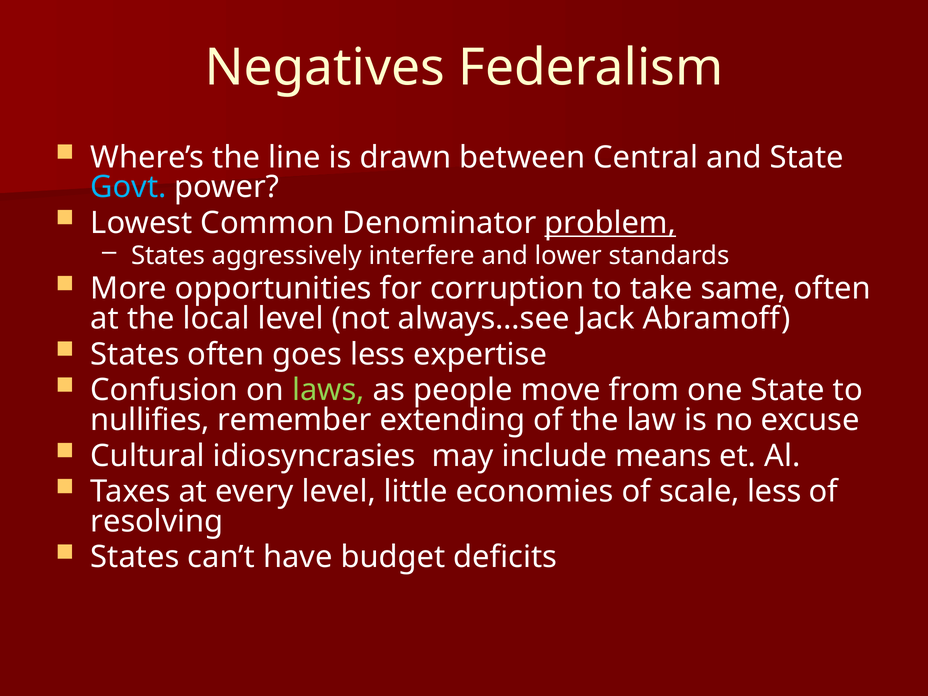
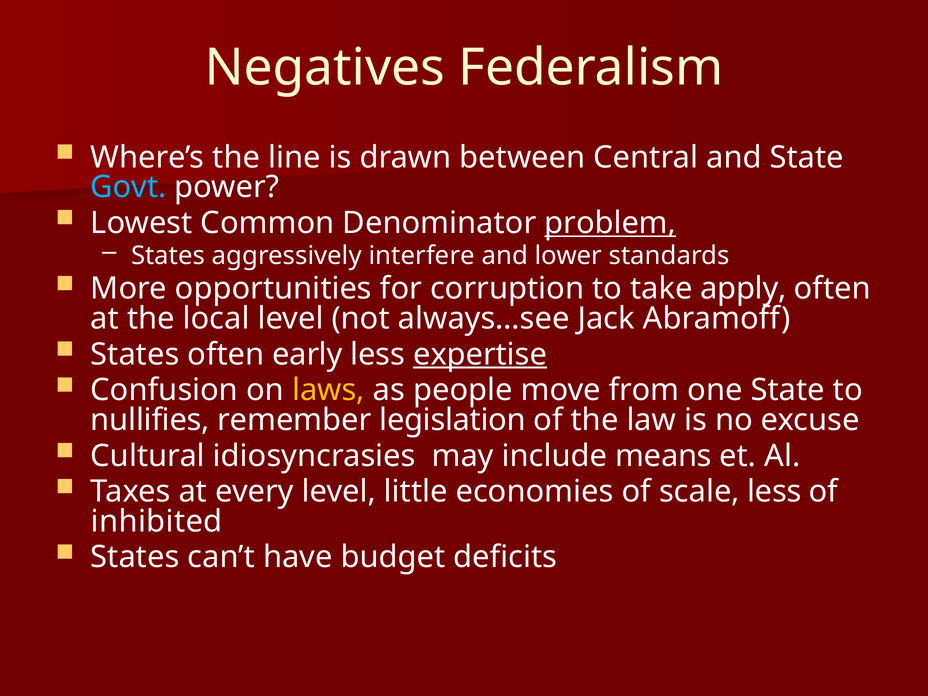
same: same -> apply (743, 289)
goes: goes -> early (307, 354)
expertise underline: none -> present (480, 354)
laws colour: light green -> yellow (328, 390)
extending: extending -> legislation (453, 420)
resolving: resolving -> inhibited (157, 521)
